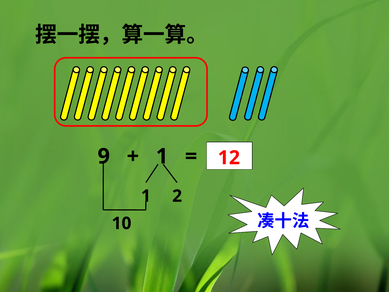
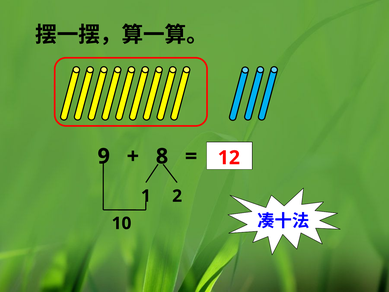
1: 1 -> 8 (162, 156)
